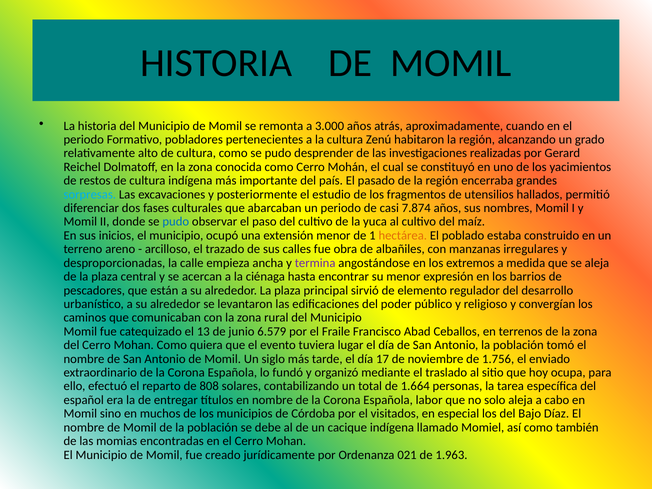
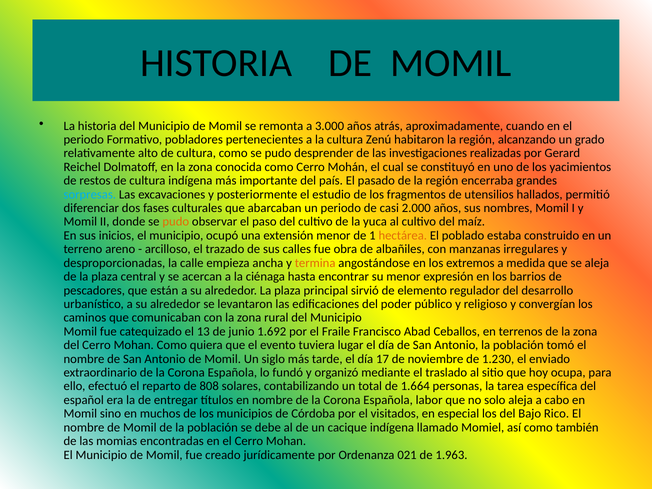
7.874: 7.874 -> 2.000 (416, 208)
pudo colour: blue -> orange (176, 222)
termina colour: purple -> orange (315, 263)
6.579: 6.579 -> 1.692 (272, 331)
1.756: 1.756 -> 1.230 (498, 359)
Díaz: Díaz -> Rico (557, 414)
